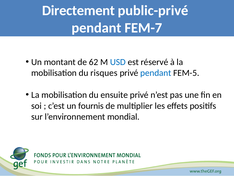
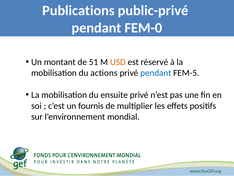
Directement: Directement -> Publications (78, 11)
FEM-7: FEM-7 -> FEM-0 (143, 28)
62: 62 -> 51 (94, 62)
USD colour: blue -> orange (118, 62)
risques: risques -> actions (104, 73)
